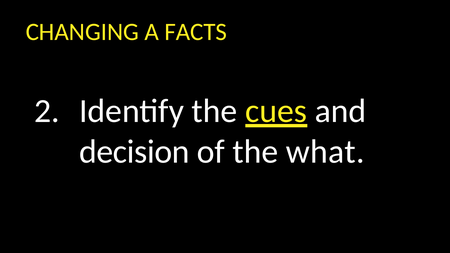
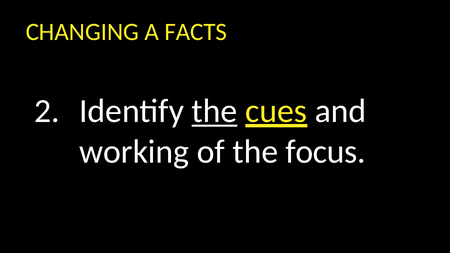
the underline: none -> present (214, 111)
decision: decision -> working (134, 152)
what: what -> focus (326, 152)
